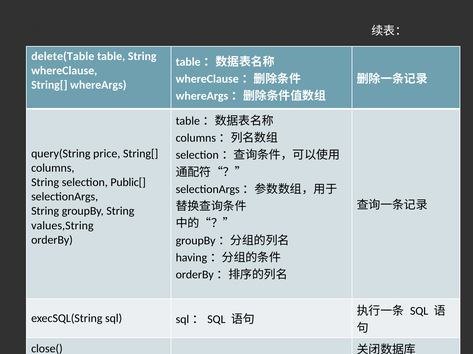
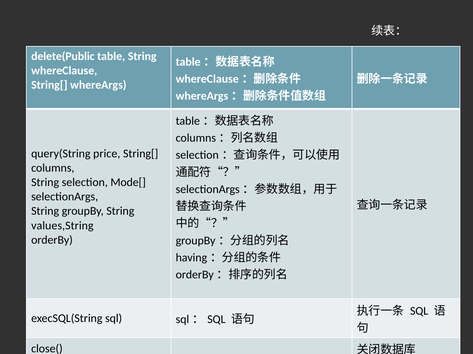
delete(Table: delete(Table -> delete(Public (63, 56)
Public[: Public[ -> Mode[ (128, 183)
